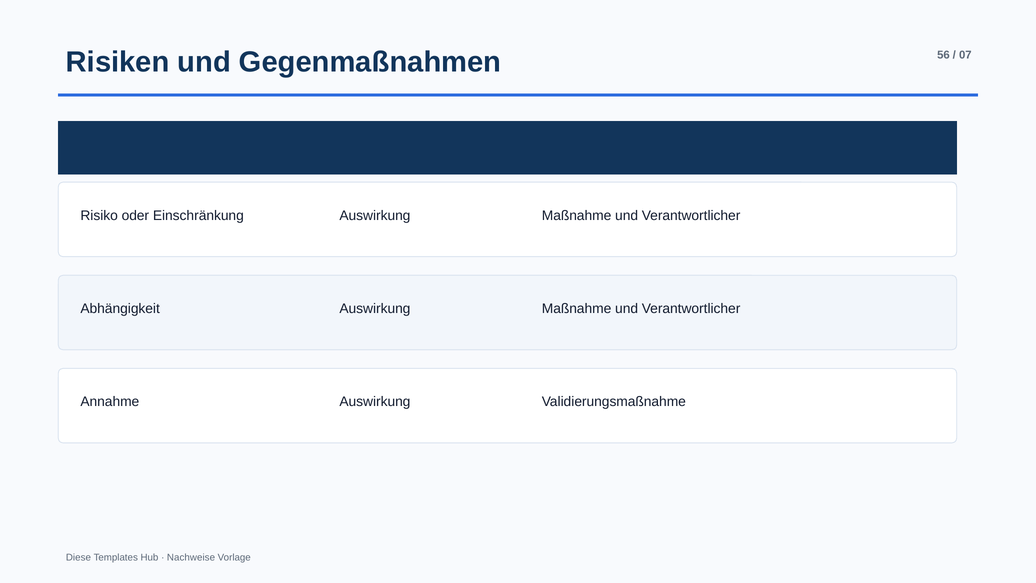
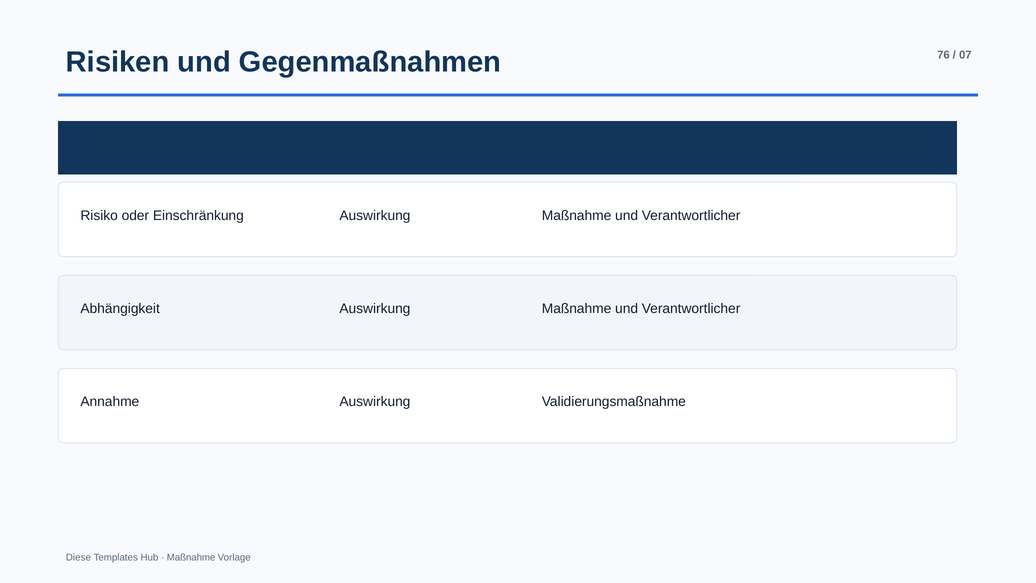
56: 56 -> 76 (943, 55)
Nachweise: Nachweise -> Maßnahme (191, 557)
